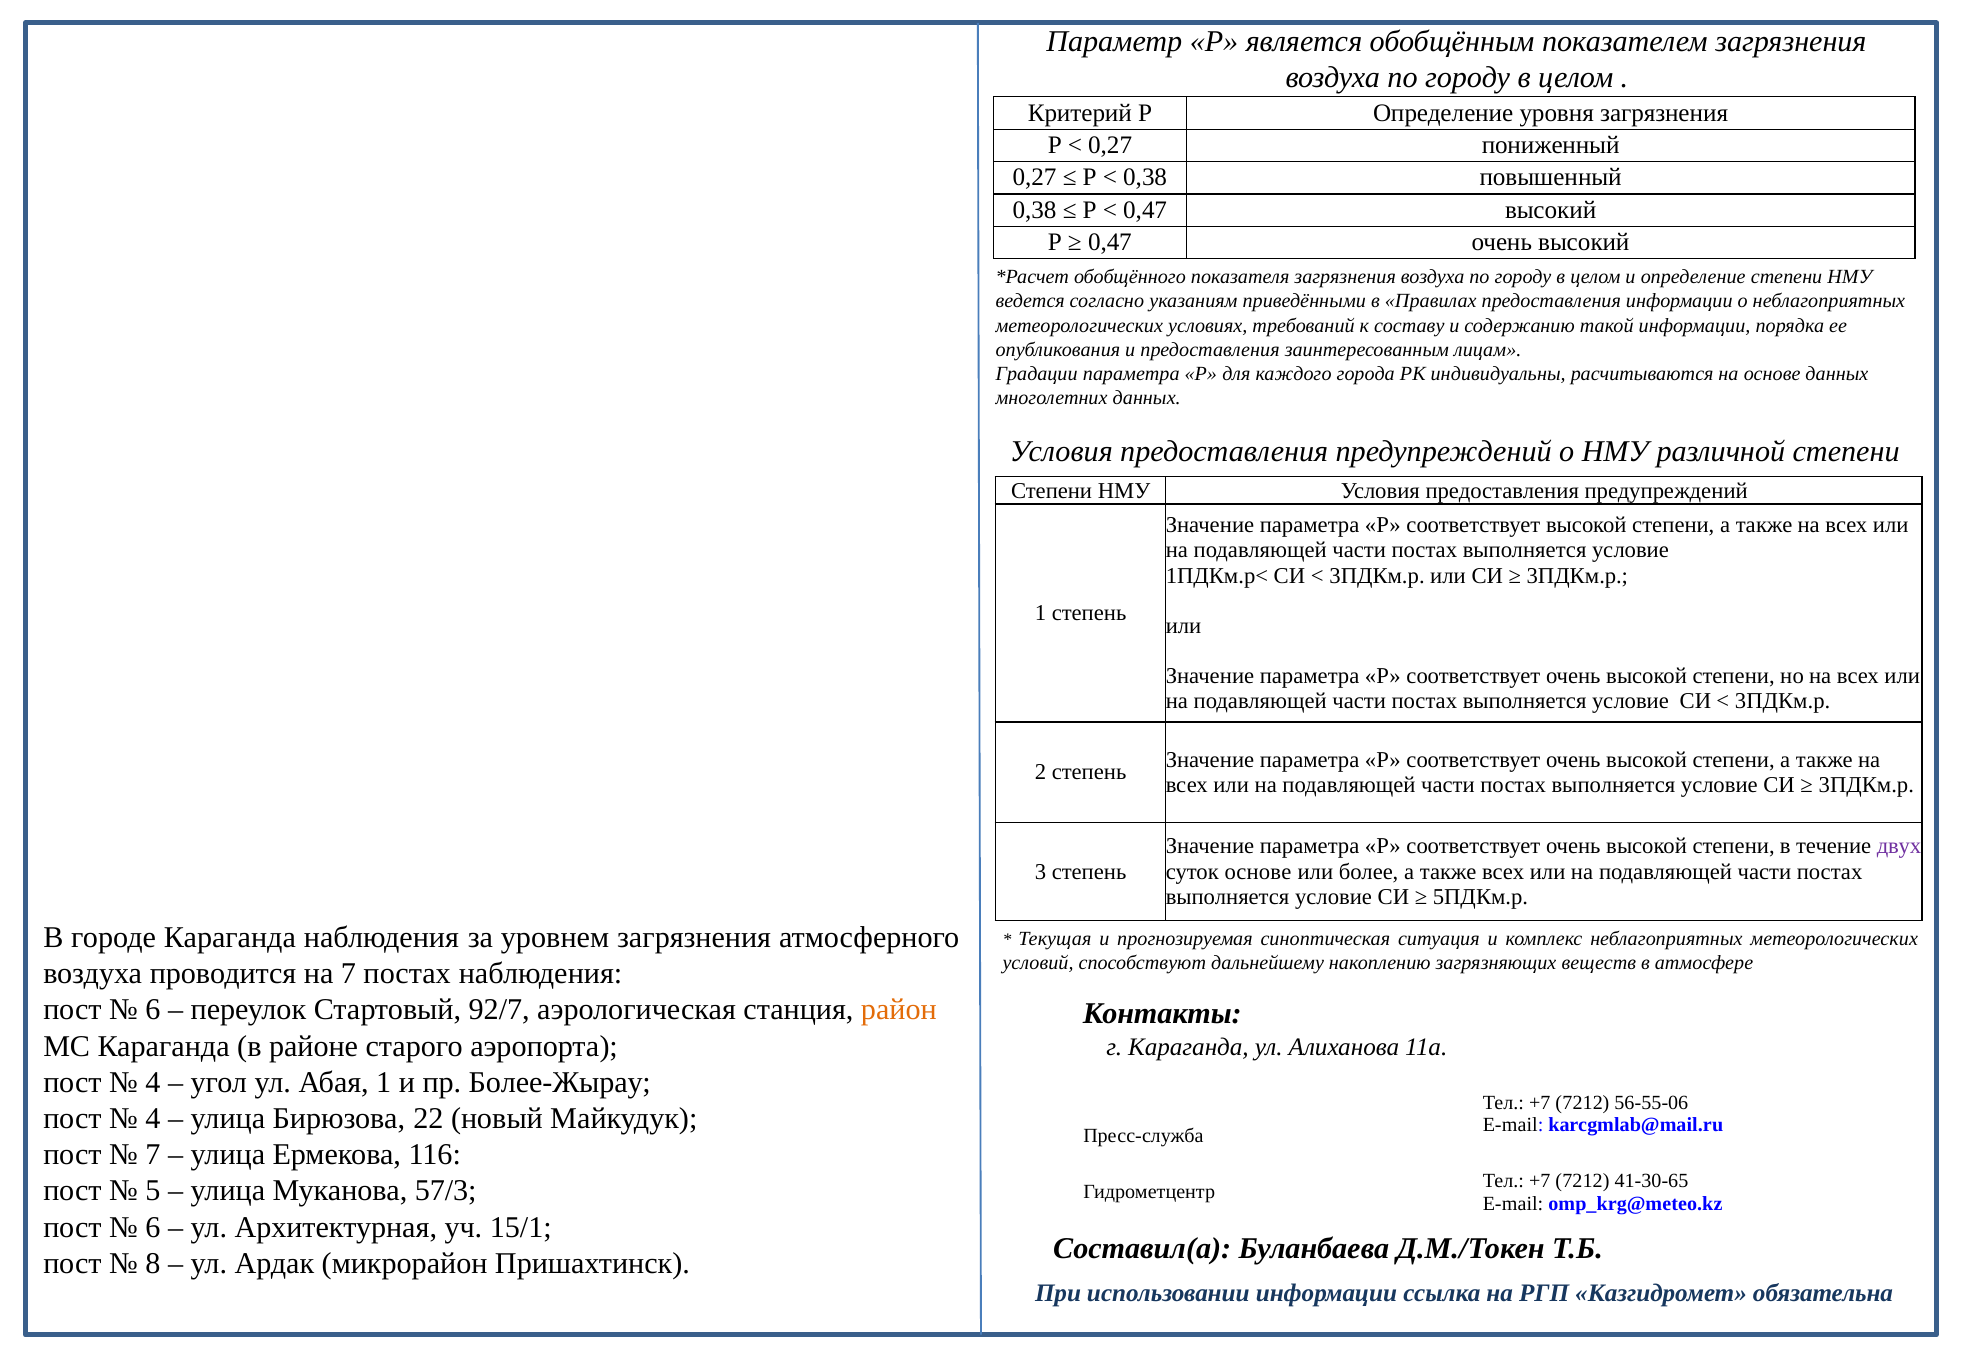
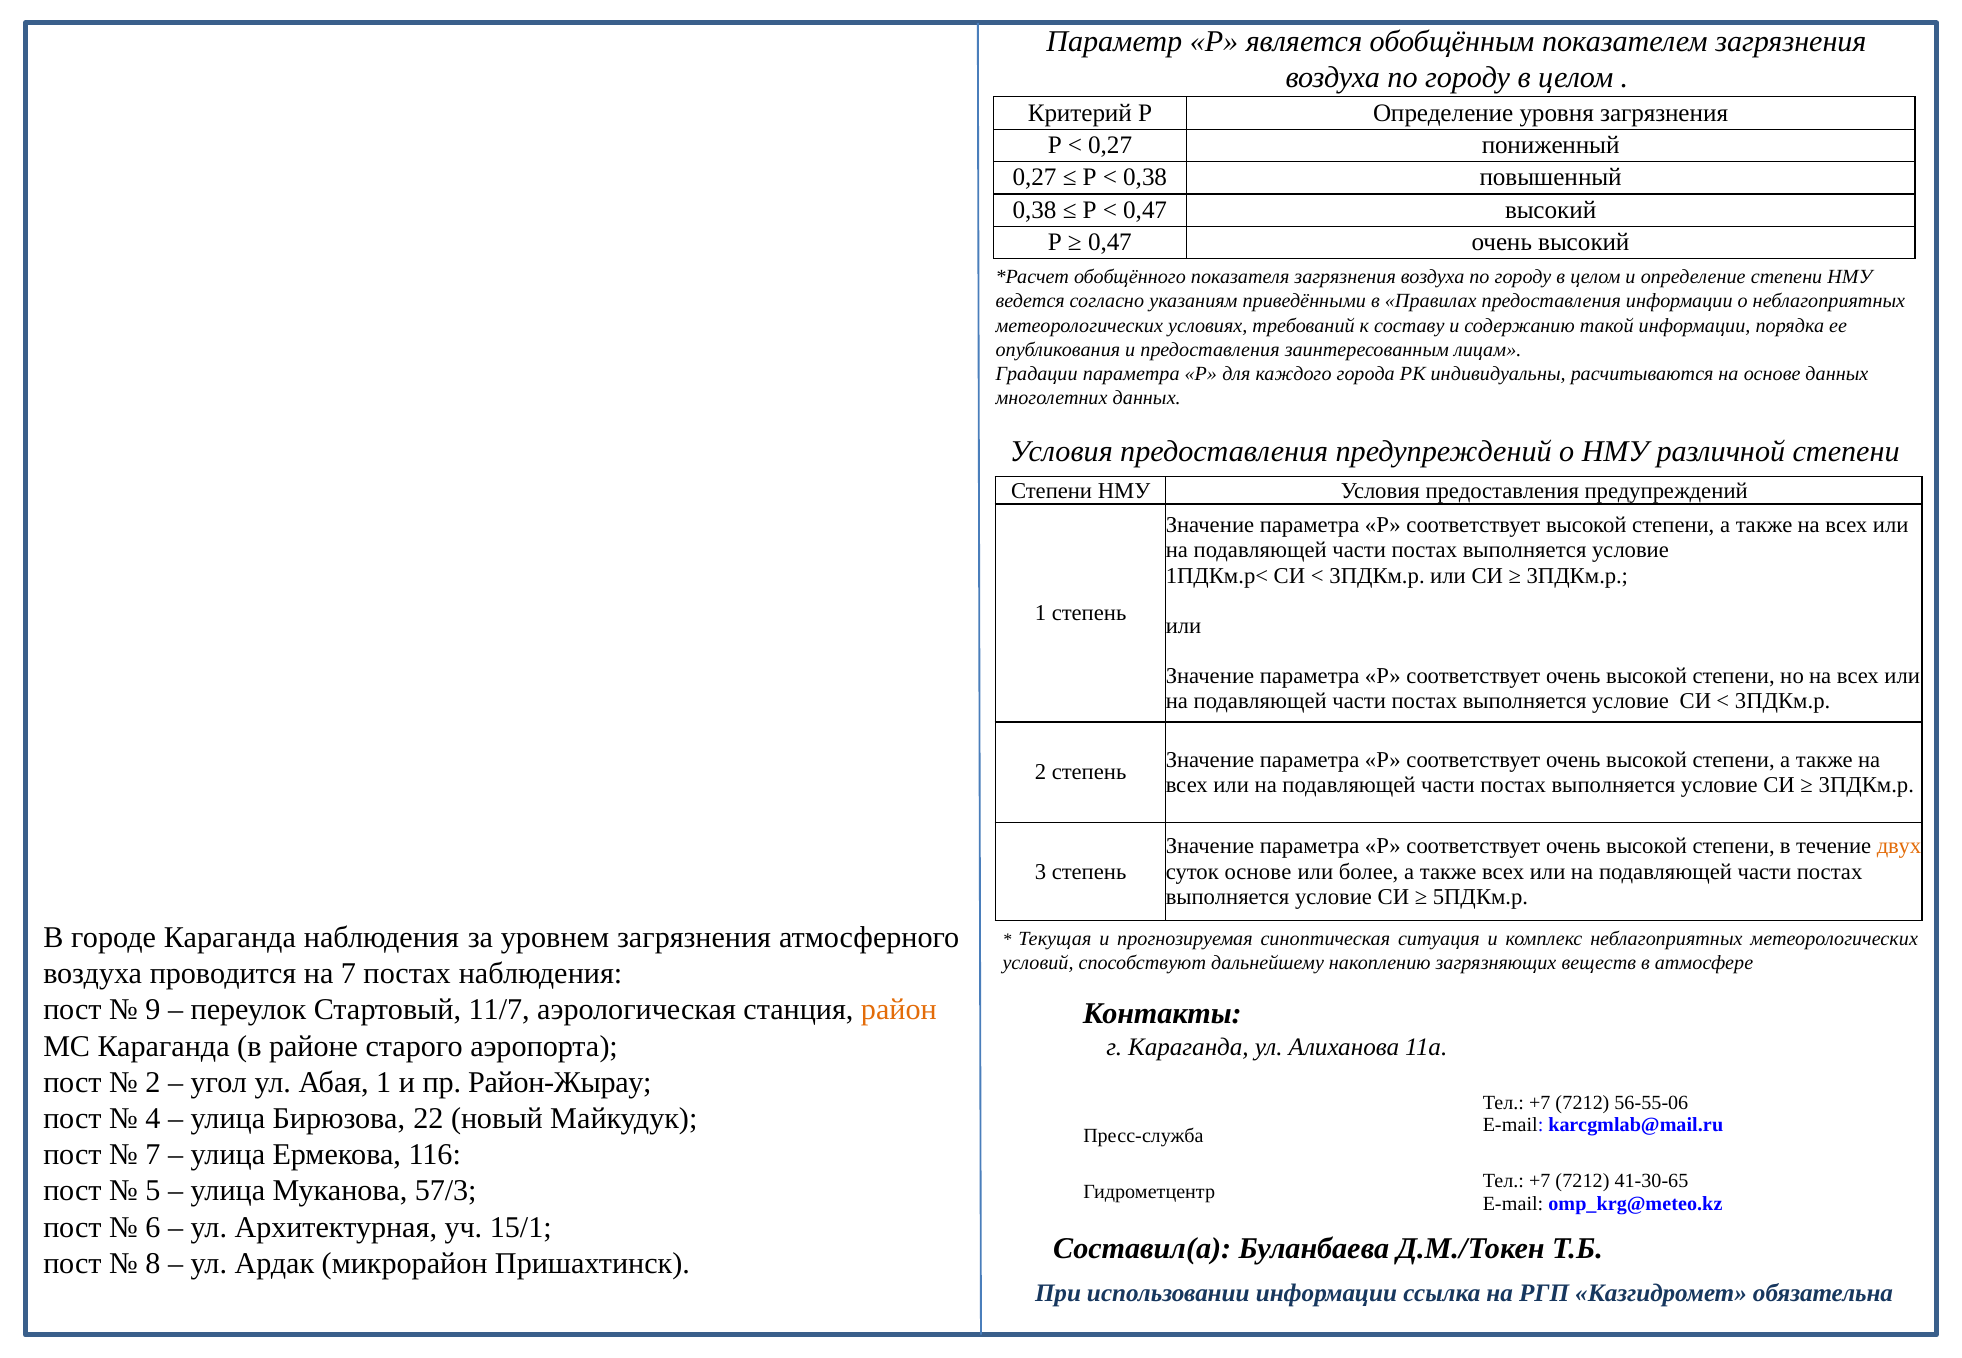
двух colour: purple -> orange (1899, 847)
6: 6 -> 9 (153, 1010)
92/7: 92/7 -> 11/7 (499, 1010)
4: 4 -> 2 (153, 1083)
Более-Жырау: Более-Жырау -> Район-Жырау (560, 1083)
